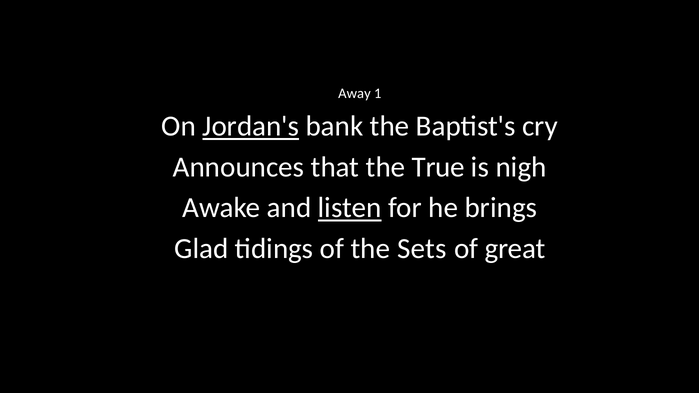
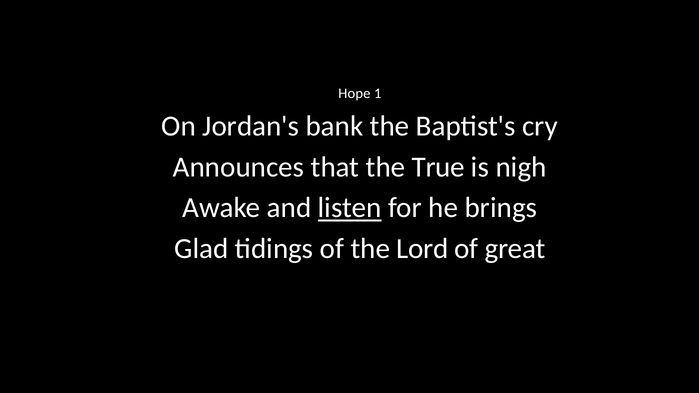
Away: Away -> Hope (354, 93)
Jordan's underline: present -> none (251, 126)
Sets: Sets -> Lord (422, 249)
